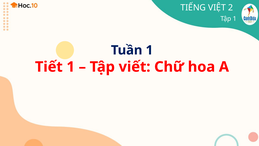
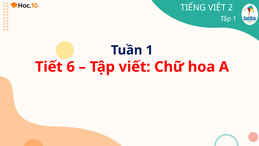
Tiết 1: 1 -> 6 (71, 67)
